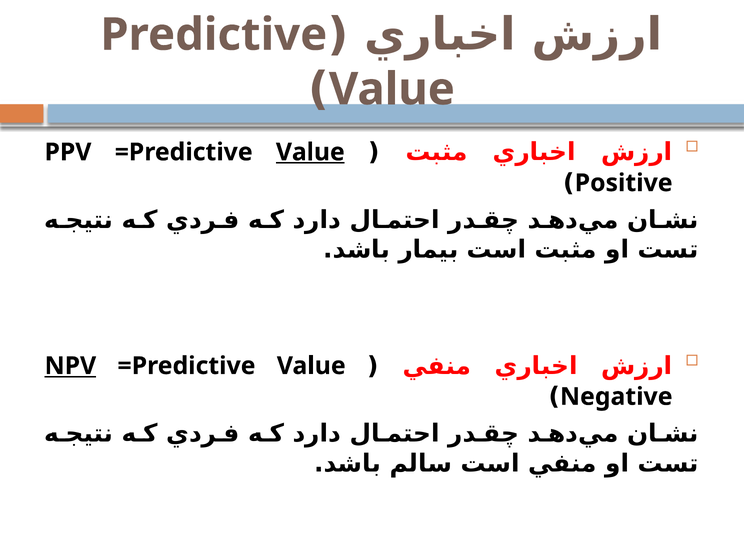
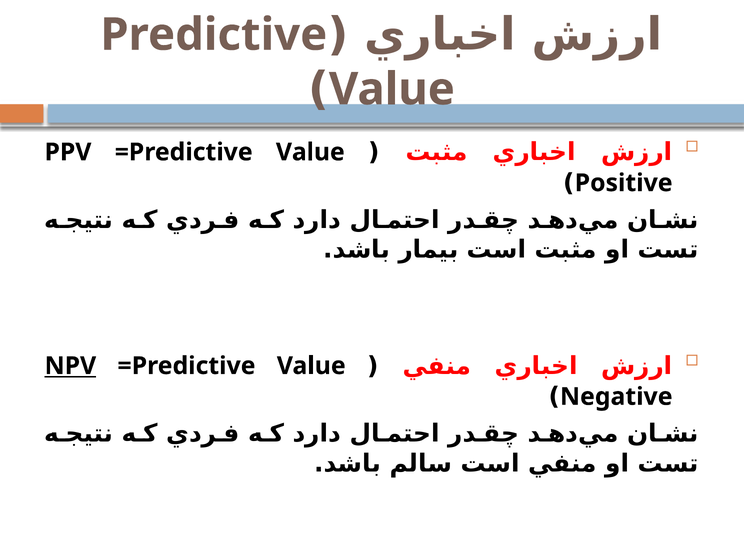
Value underline: present -> none (310, 152)
